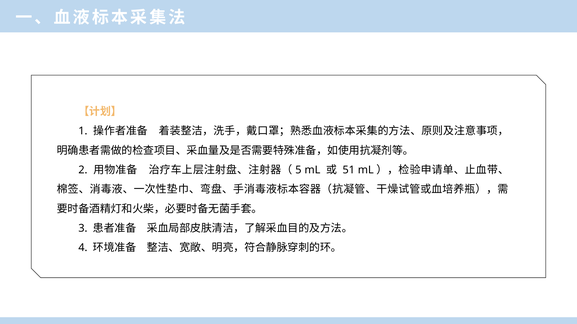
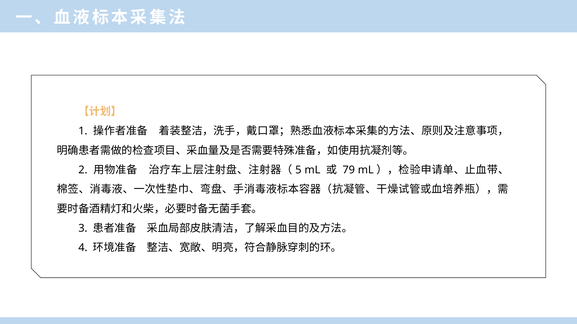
51: 51 -> 79 (349, 170)
